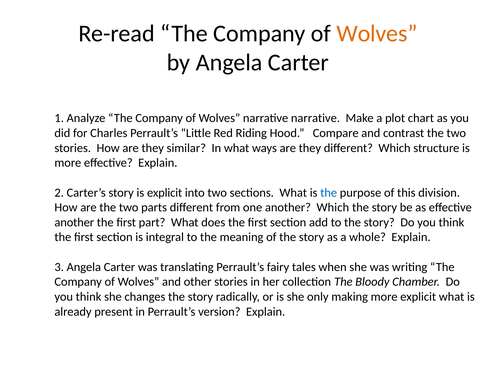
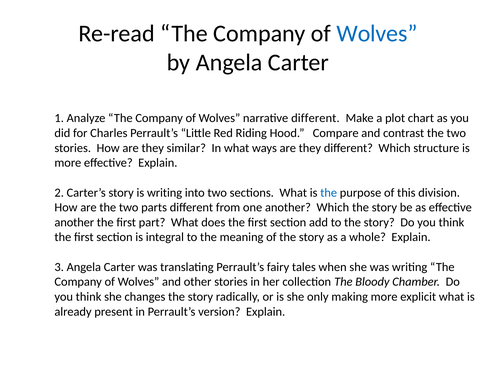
Wolves colour: orange -> blue (377, 34)
narrative narrative: narrative -> different (315, 118)
is explicit: explicit -> writing (165, 193)
